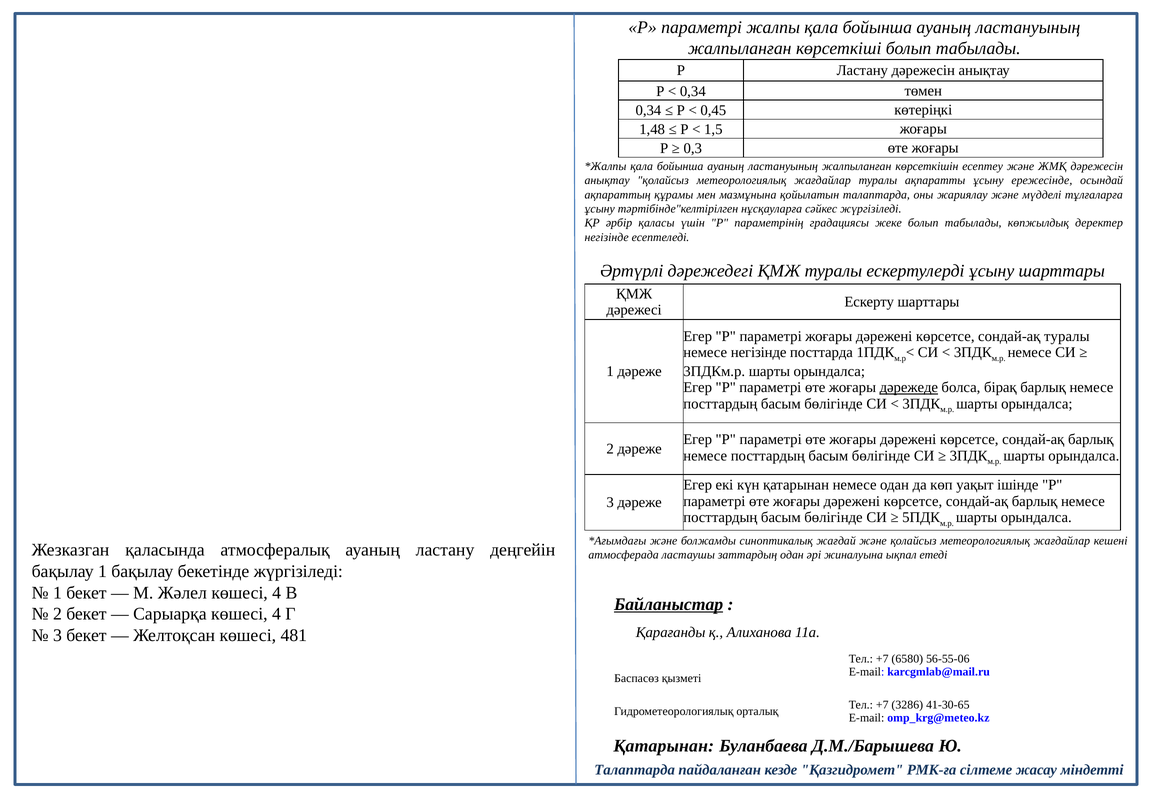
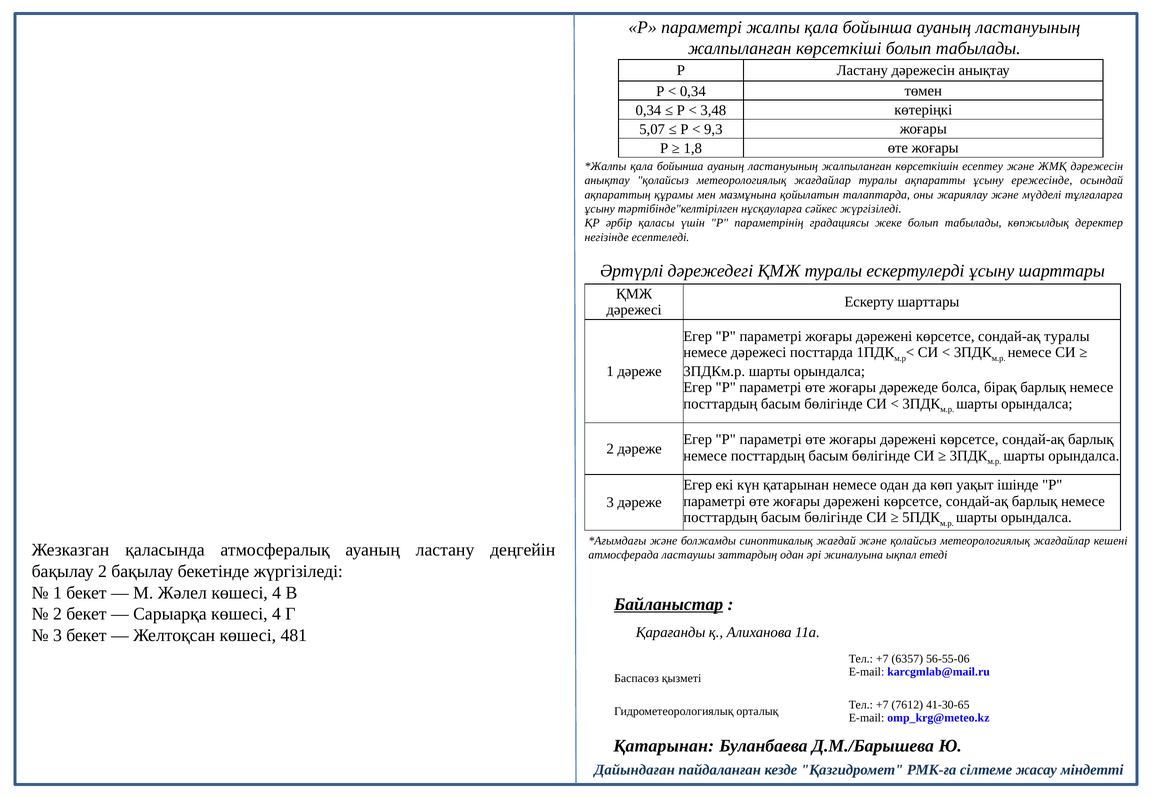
0,45: 0,45 -> 3,48 (713, 110)
1,48: 1,48 -> 5,07 (652, 129)
1,5: 1,5 -> 9,3 (713, 129)
0,3: 0,3 -> 1,8 (693, 148)
немесе негізінде: негізінде -> дәрежесі (759, 352)
дәрежеде underline: present -> none (909, 387)
бақылау 1: 1 -> 2 (103, 571)
6580: 6580 -> 6357 (907, 658)
3286: 3286 -> 7612 (907, 705)
Талаптарда: Талаптарда -> Дайындаған (635, 769)
